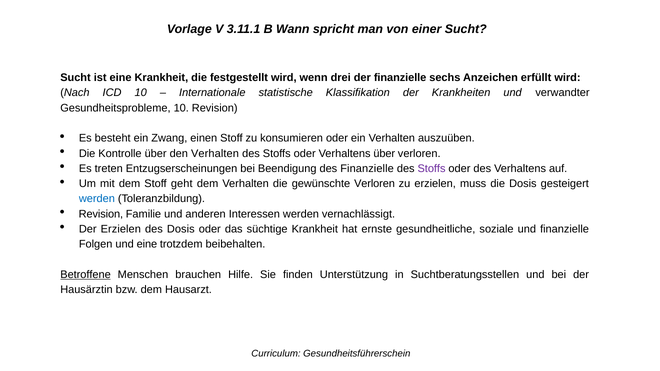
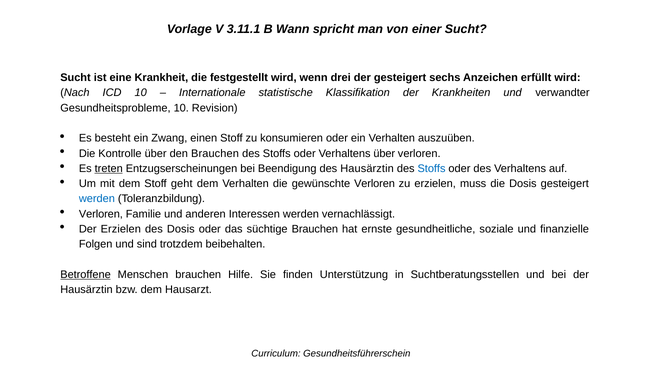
der finanzielle: finanzielle -> gesteigert (400, 78)
den Verhalten: Verhalten -> Brauchen (215, 153)
treten underline: none -> present (109, 169)
des Finanzielle: Finanzielle -> Hausärztin (367, 169)
Stoffs colour: purple -> blue (432, 169)
Revision: Revision -> Verloren (101, 214)
süchtige Krankheit: Krankheit -> Brauchen (315, 229)
und eine: eine -> sind (147, 244)
